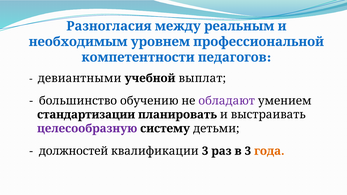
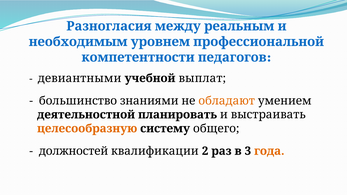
обучению: обучению -> знаниями (149, 101)
обладают colour: purple -> orange (227, 101)
стандартизации: стандартизации -> деятельностной (86, 115)
целесообразную colour: purple -> orange (87, 129)
детьми: детьми -> общего (216, 129)
квалификации 3: 3 -> 2 (205, 151)
